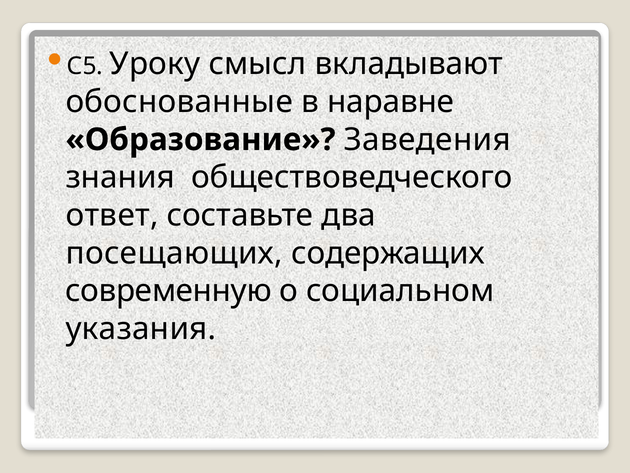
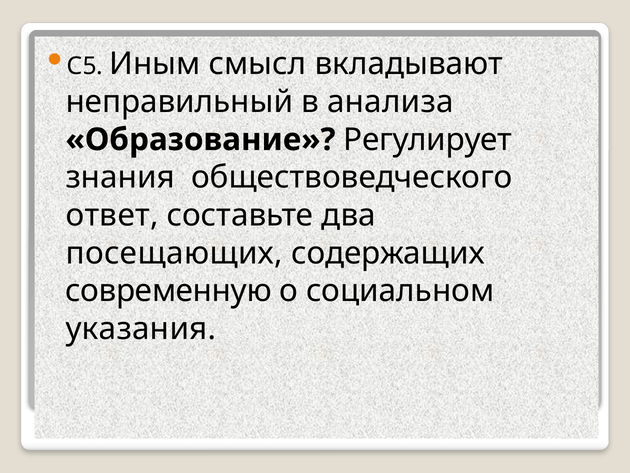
Уроку: Уроку -> Иным (155, 64)
обоснованные: обоснованные -> неправильный (179, 102)
наравне: наравне -> анализа (390, 102)
Заведения: Заведения -> Регулирует (428, 140)
